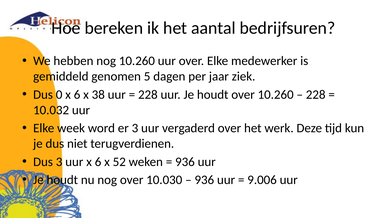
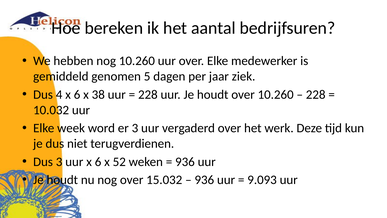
0: 0 -> 4 (59, 94)
10.030: 10.030 -> 15.032 (164, 180)
9.006: 9.006 -> 9.093 (262, 180)
